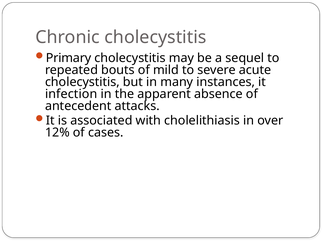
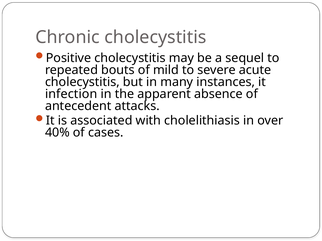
Primary: Primary -> Positive (69, 58)
12%: 12% -> 40% (57, 133)
